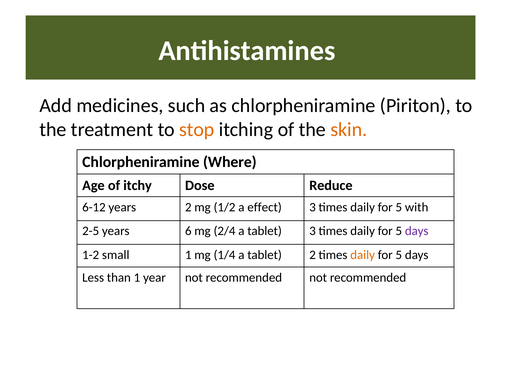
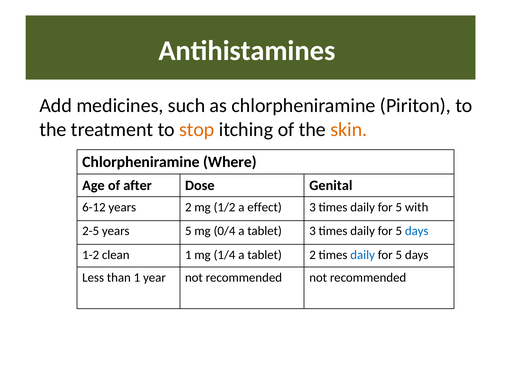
itchy: itchy -> after (138, 186)
Reduce: Reduce -> Genital (331, 186)
years 6: 6 -> 5 (188, 231)
2/4: 2/4 -> 0/4 (225, 231)
days colour: purple -> blue (417, 231)
small: small -> clean (116, 255)
daily colour: orange -> blue (363, 255)
